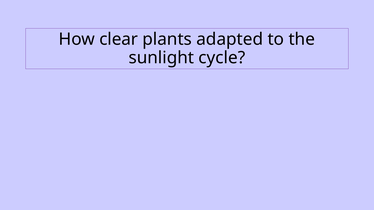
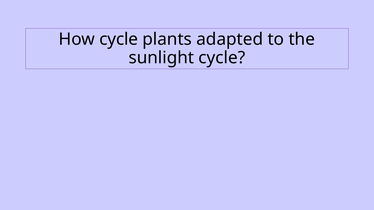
How clear: clear -> cycle (119, 39)
